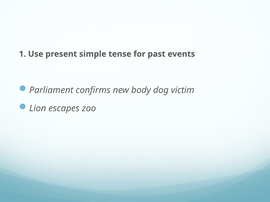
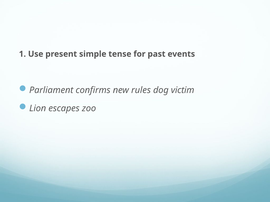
body: body -> rules (141, 90)
